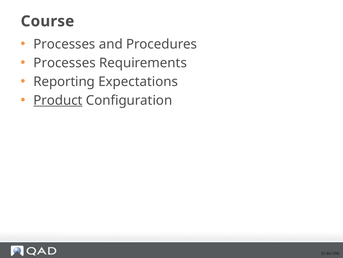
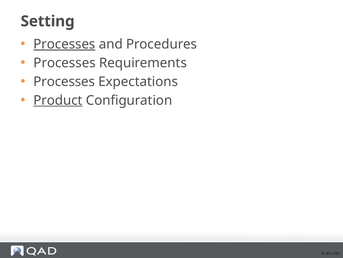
Course: Course -> Setting (48, 21)
Processes underline: none -> present (64, 44)
Reporting: Reporting -> Processes (64, 81)
